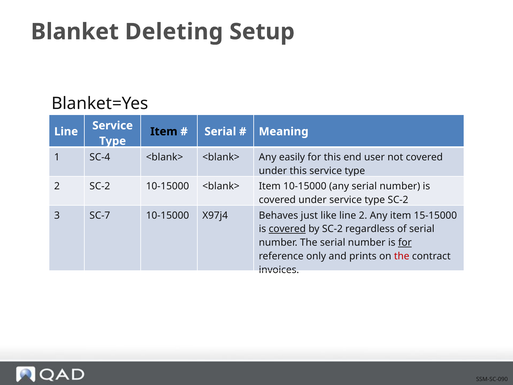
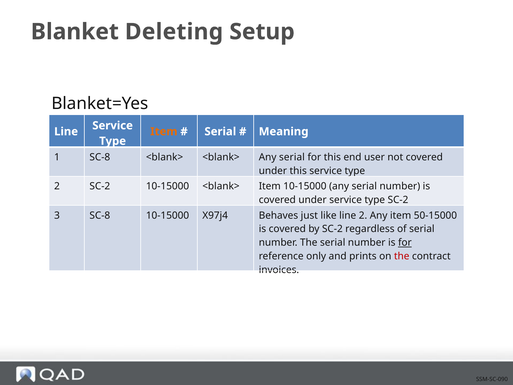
Item colour: black -> orange (164, 131)
1 SC-4: SC-4 -> SC-8 (100, 157)
<blank> Any easily: easily -> serial (292, 157)
3 SC-7: SC-7 -> SC-8 (100, 215)
15-15000: 15-15000 -> 50-15000 (435, 215)
covered underline: present -> none (287, 229)
